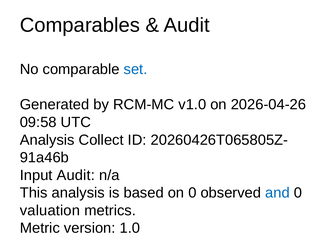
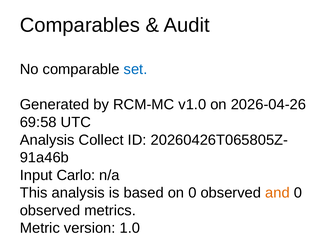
09:58: 09:58 -> 69:58 (38, 122)
Input Audit: Audit -> Carlo (76, 175)
and colour: blue -> orange (277, 193)
valuation: valuation -> observed (50, 211)
